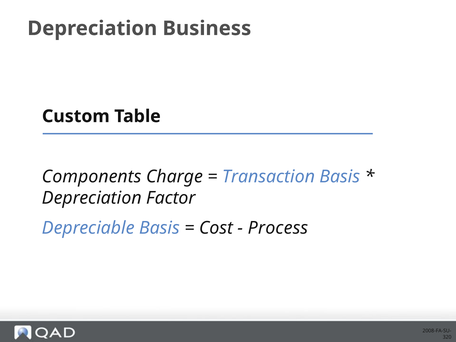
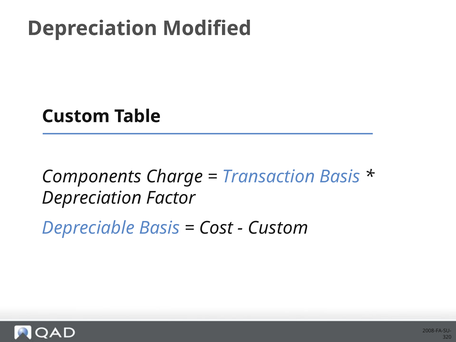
Business: Business -> Modified (207, 28)
Process: Process -> Custom (278, 228)
